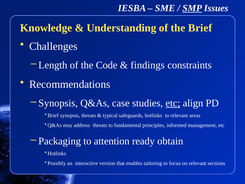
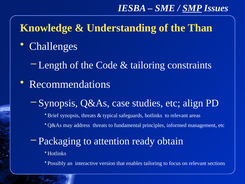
the Brief: Brief -> Than (200, 28)
findings: findings -> tailoring (148, 65)
etc underline: present -> none (173, 103)
